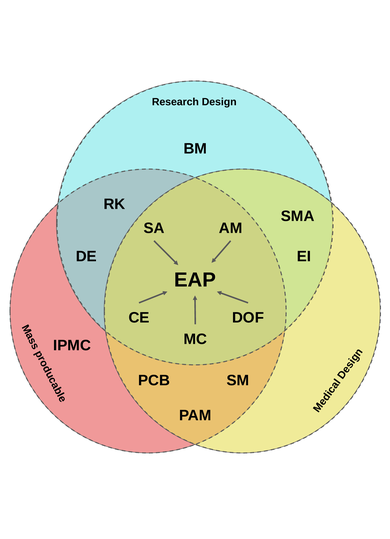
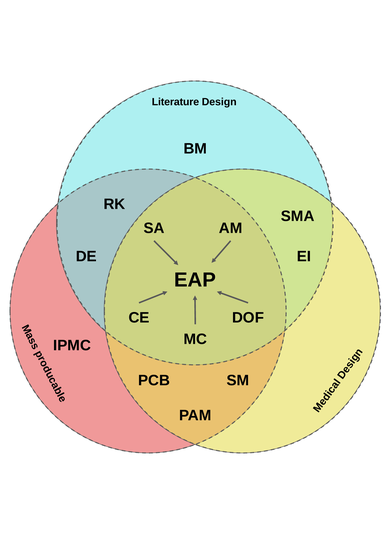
Research: Research -> Literature (175, 102)
